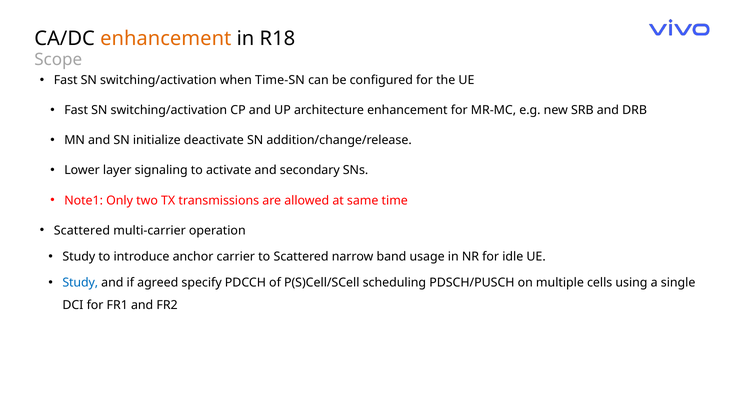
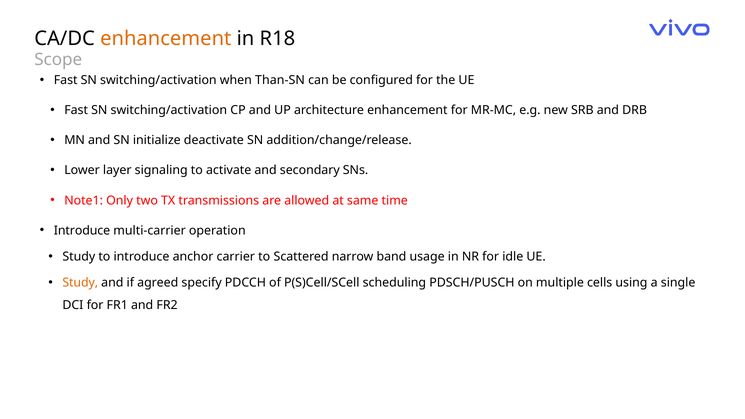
Time-SN: Time-SN -> Than-SN (280, 80)
Scattered: Scattered -> Introduce (82, 231)
Study colour: blue -> orange (80, 283)
